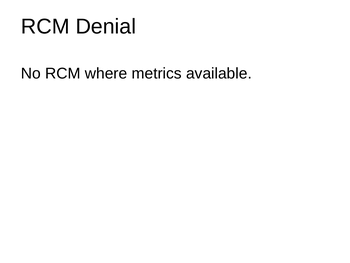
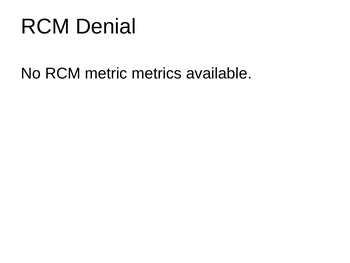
where: where -> metric (106, 73)
